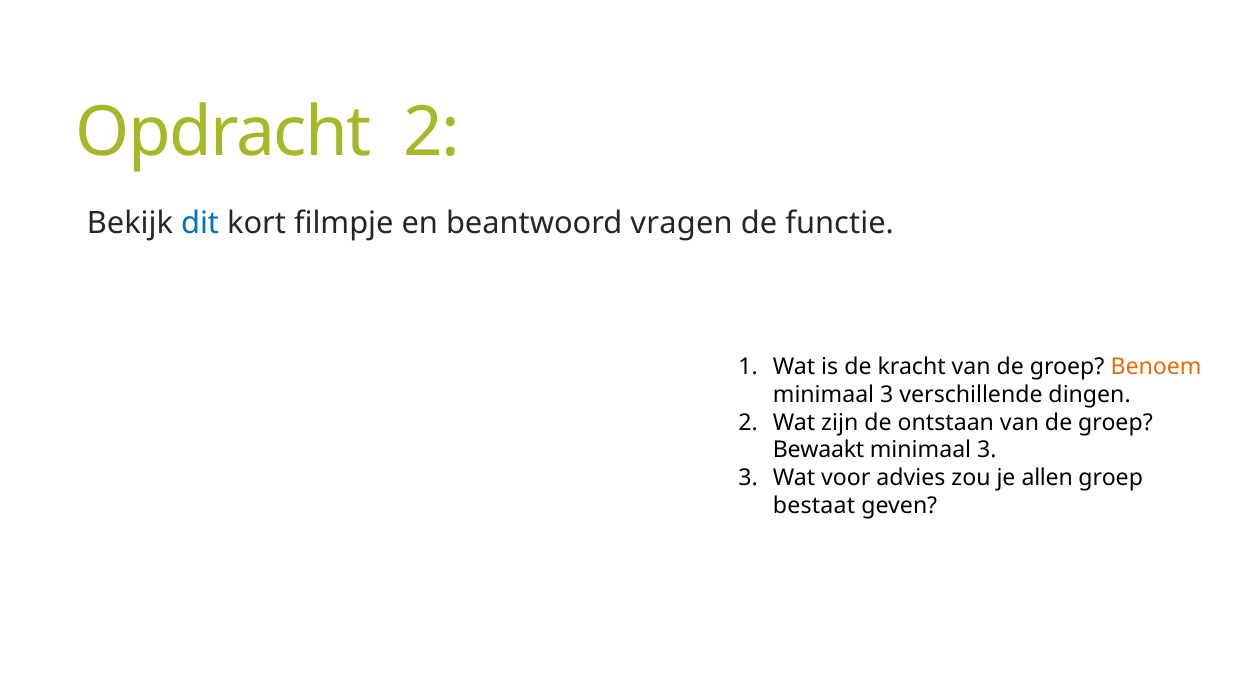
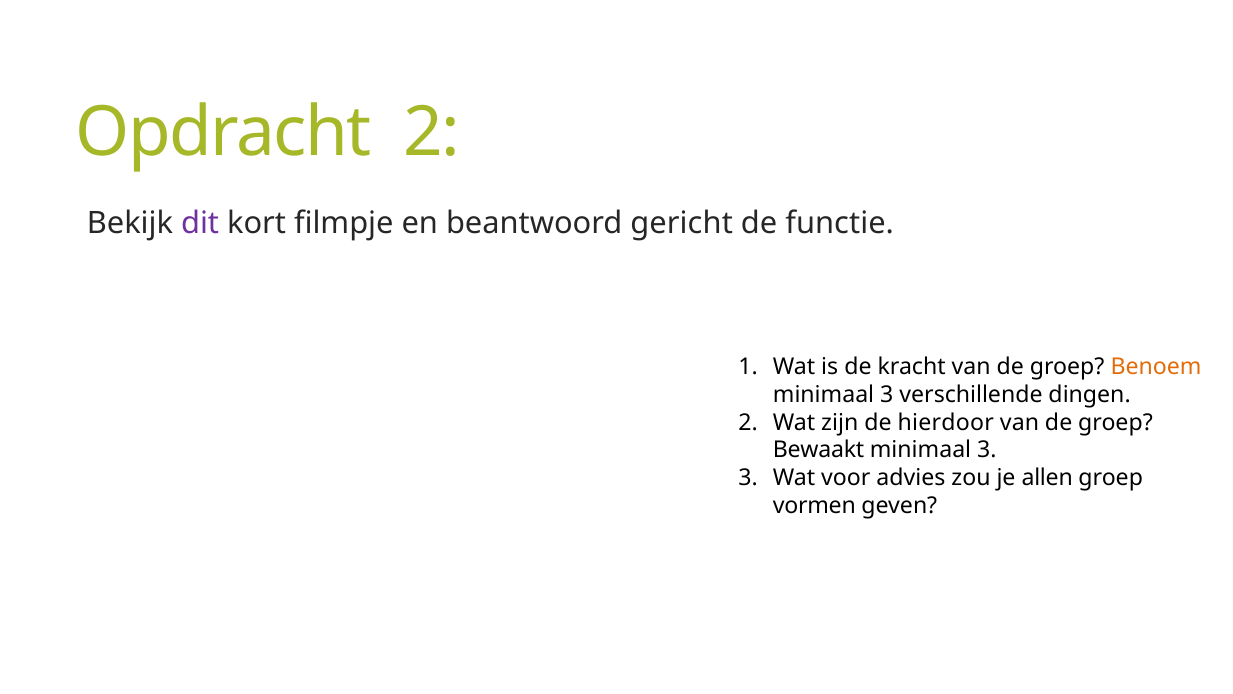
dit colour: blue -> purple (200, 223)
vragen: vragen -> gericht (682, 223)
ontstaan: ontstaan -> hierdoor (946, 422)
bestaat: bestaat -> vormen (814, 505)
